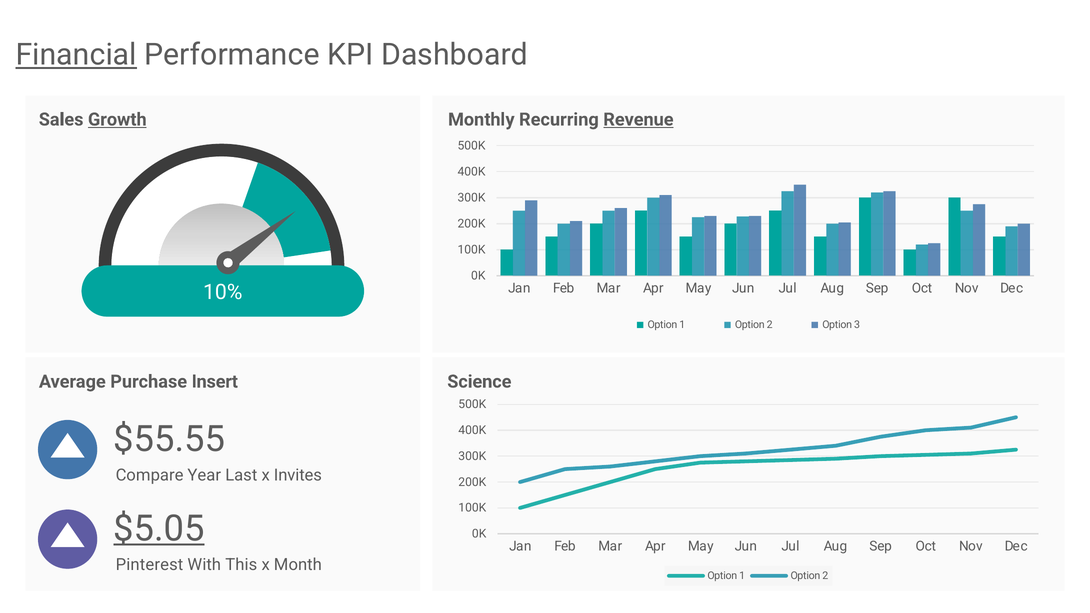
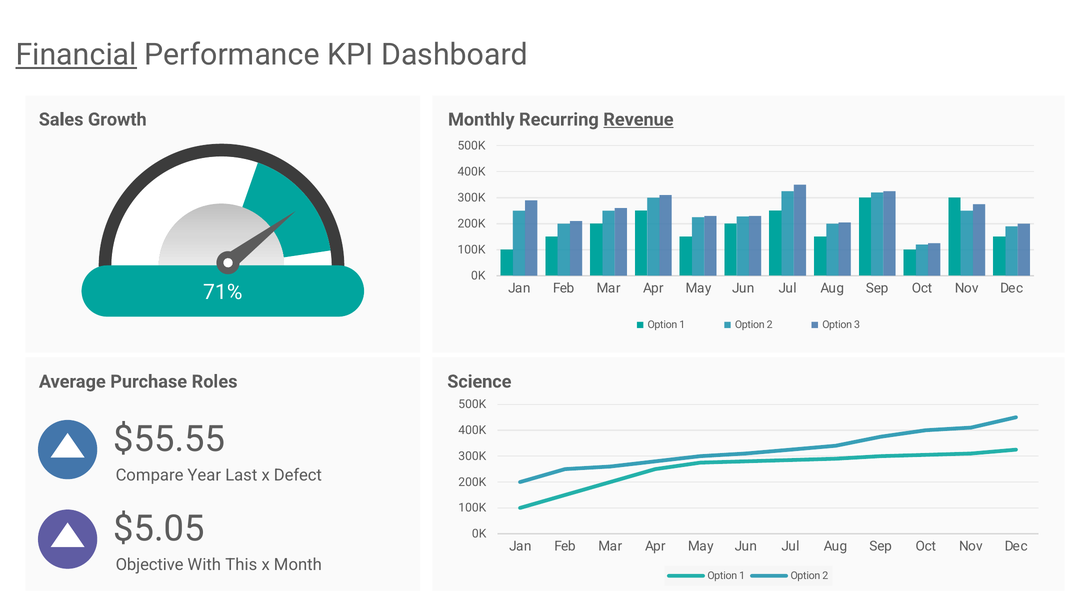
Growth underline: present -> none (117, 120)
10%: 10% -> 71% (223, 293)
Insert: Insert -> Roles (215, 382)
Invites: Invites -> Defect (298, 475)
$5.05 underline: present -> none (159, 529)
Pinterest: Pinterest -> Objective (150, 565)
